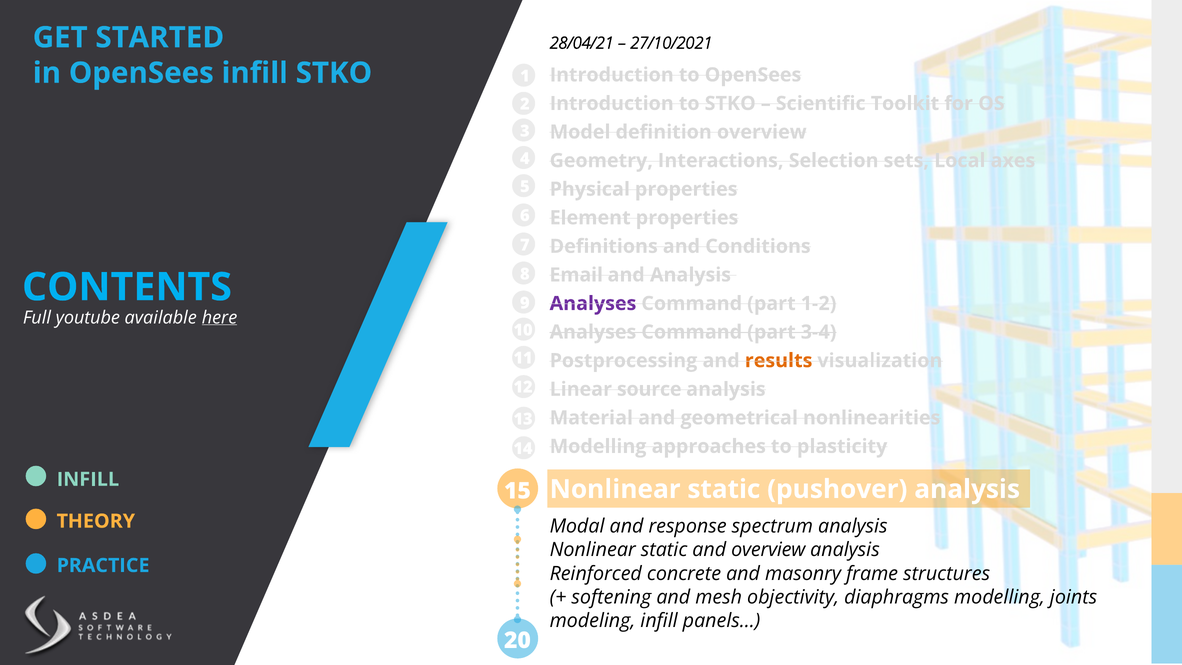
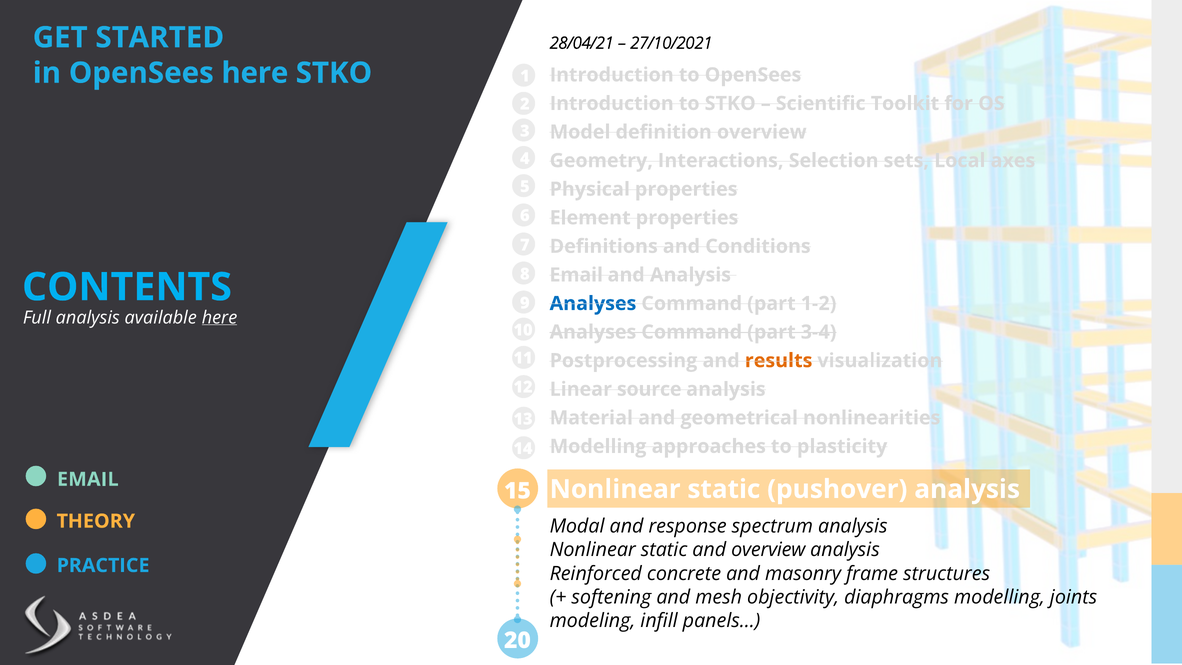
OpenSees infill: infill -> here (255, 73)
Analyses colour: purple -> blue (593, 303)
Full youtube: youtube -> analysis (88, 318)
INFILL: INFILL -> EMAIL (88, 479)
